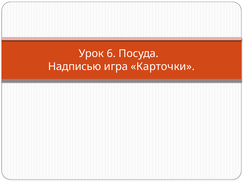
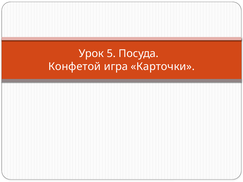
6: 6 -> 5 (111, 54)
Надписью: Надписью -> Конфетой (75, 67)
